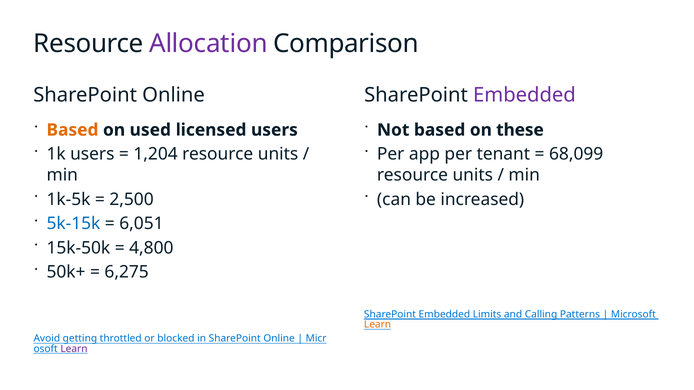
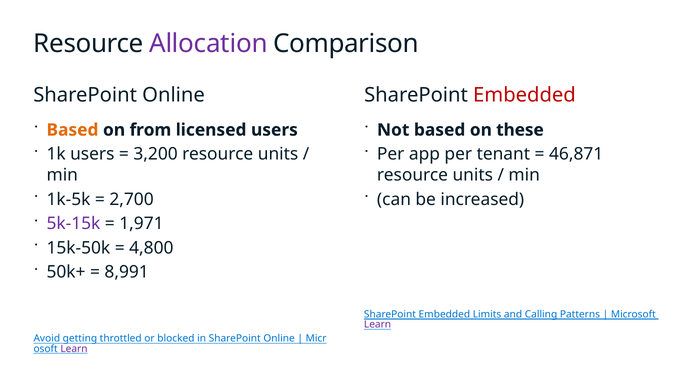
Embedded colour: purple -> red (524, 95)
used: used -> from (150, 130)
1,204: 1,204 -> 3,200 (156, 154)
68,099: 68,099 -> 46,871 (576, 154)
2,500: 2,500 -> 2,700 (132, 199)
5k-15k colour: blue -> purple (73, 224)
6,051: 6,051 -> 1,971 (141, 224)
6,275: 6,275 -> 8,991 (127, 272)
Learn colour: orange -> purple (378, 325)
